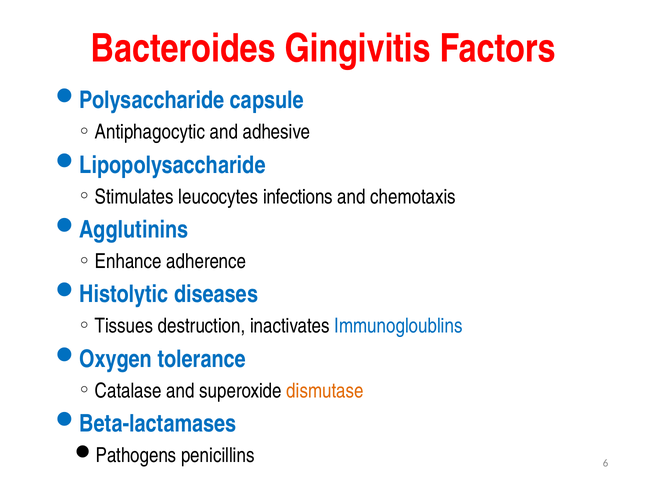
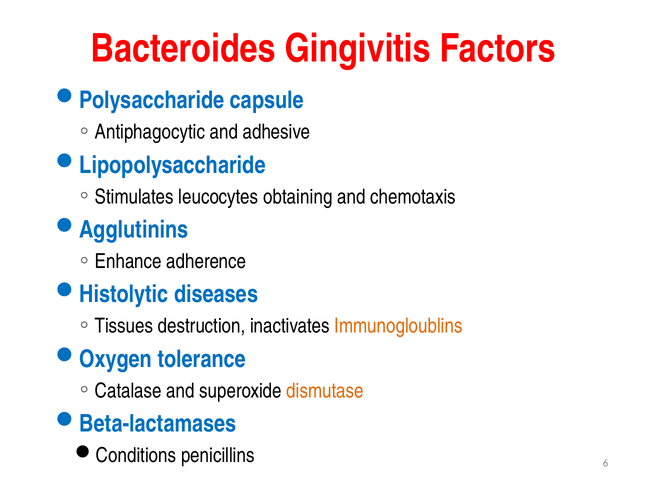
infections: infections -> obtaining (298, 197)
Immunogloublins colour: blue -> orange (398, 326)
Pathogens: Pathogens -> Conditions (136, 456)
